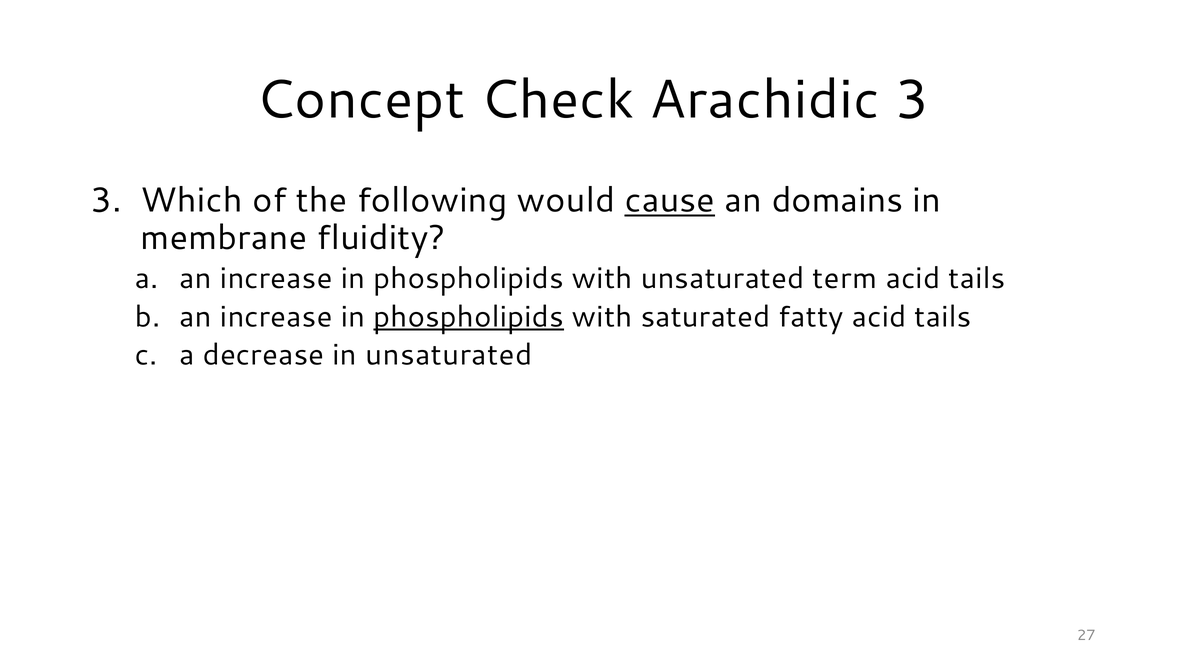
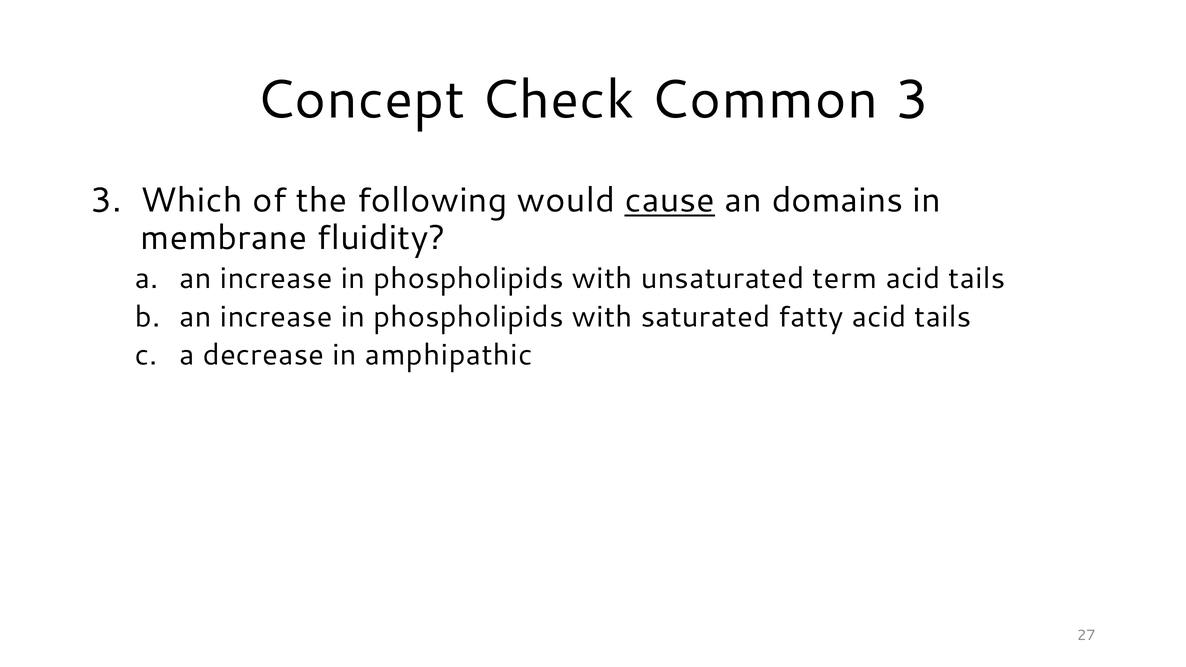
Arachidic: Arachidic -> Common (764, 100)
phospholipids underline: present -> none (469, 317)
in unsaturated: unsaturated -> amphipathic (449, 355)
